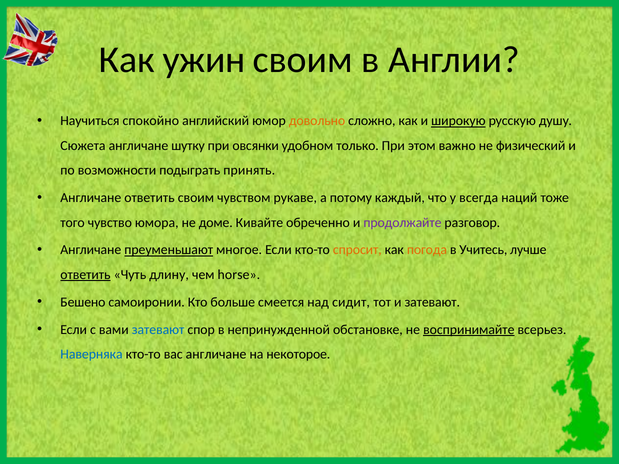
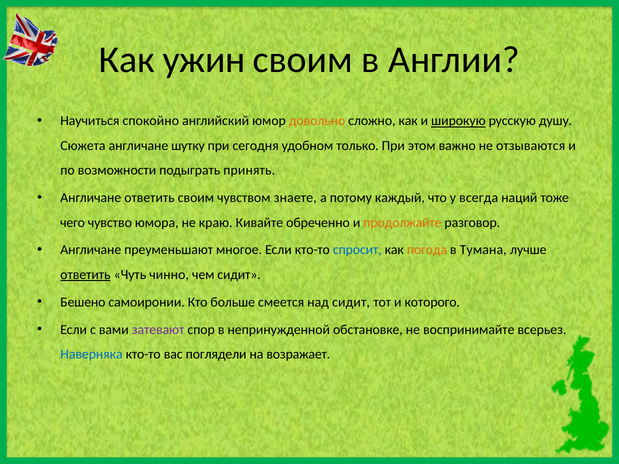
овсянки: овсянки -> сегодня (256, 146)
физический: физический -> отзываются (531, 146)
рукаве: рукаве -> знаете (295, 198)
того: того -> чего (73, 223)
доме: доме -> краю (216, 223)
продолжайте colour: purple -> orange (402, 223)
преуменьшают underline: present -> none (169, 250)
спросит colour: orange -> blue (357, 250)
Учитесь: Учитесь -> Тумана (483, 250)
длину: длину -> чинно (169, 275)
чем horse: horse -> сидит (239, 275)
и затевают: затевают -> которого (432, 302)
затевают colour: blue -> purple (158, 330)
воспринимайте underline: present -> none (469, 330)
вас англичане: англичане -> поглядели (216, 354)
некоторое: некоторое -> возражает (298, 354)
